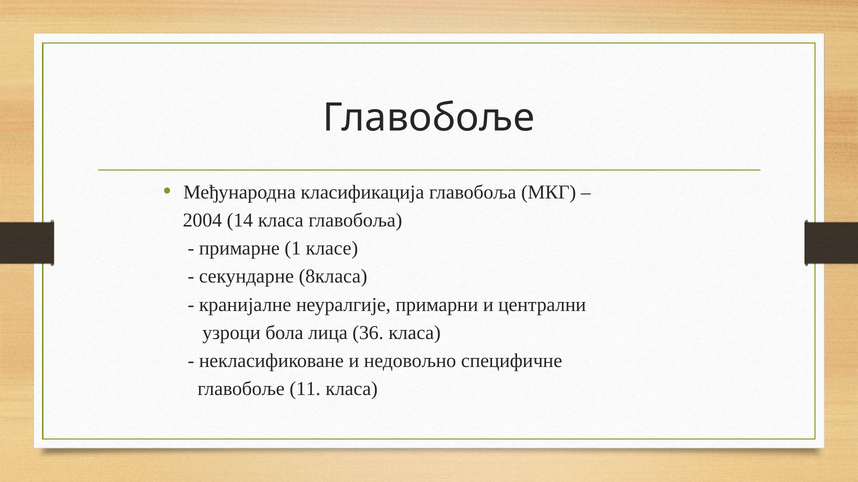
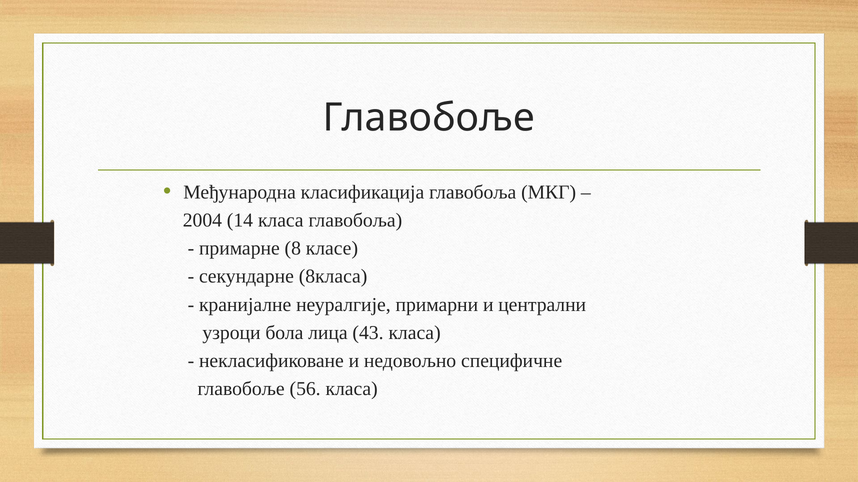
1: 1 -> 8 (293, 249)
36: 36 -> 43 (368, 333)
11: 11 -> 56 (305, 389)
